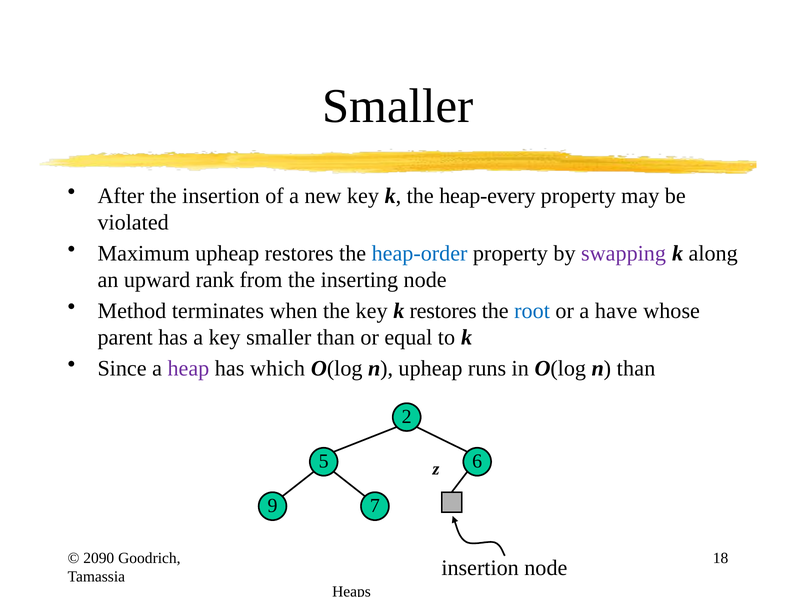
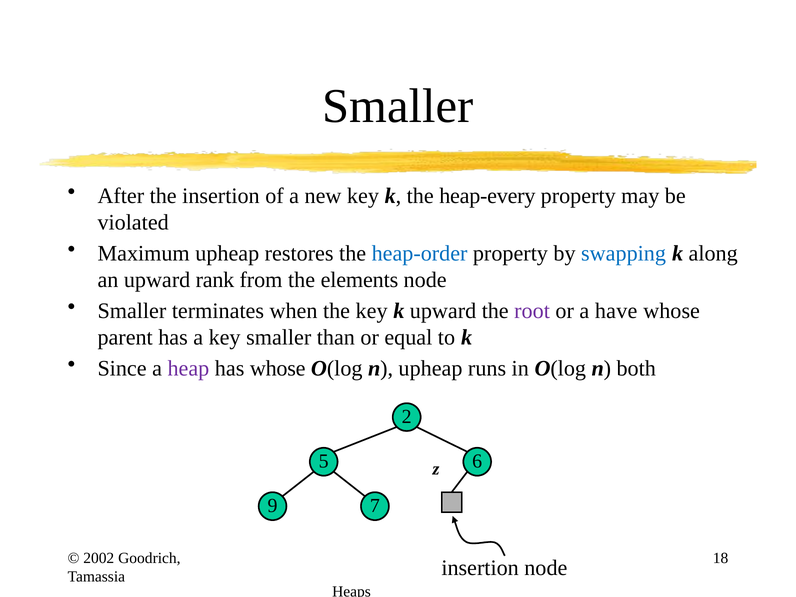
swapping colour: purple -> blue (624, 253)
inserting: inserting -> elements (359, 280)
Method: Method -> Smaller (132, 311)
k restores: restores -> upward (443, 311)
root colour: blue -> purple (532, 311)
has which: which -> whose (278, 368)
n than: than -> both (636, 368)
2090: 2090 -> 2002 (99, 558)
